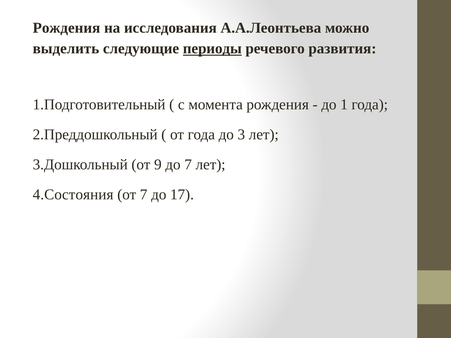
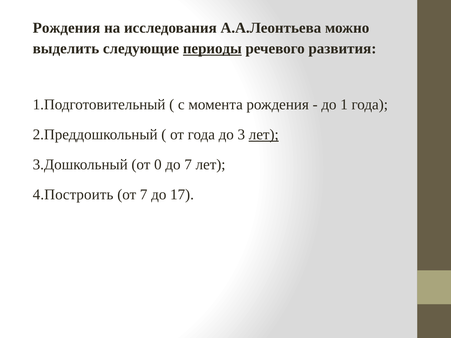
лет underline: none -> present (264, 135)
9: 9 -> 0 (158, 165)
4.Состояния: 4.Состояния -> 4.Построить (73, 195)
